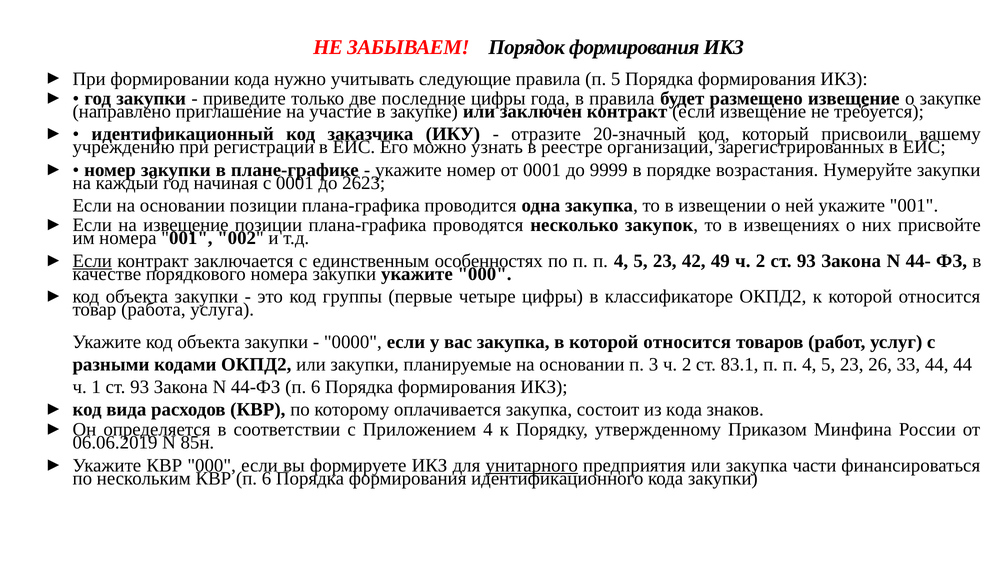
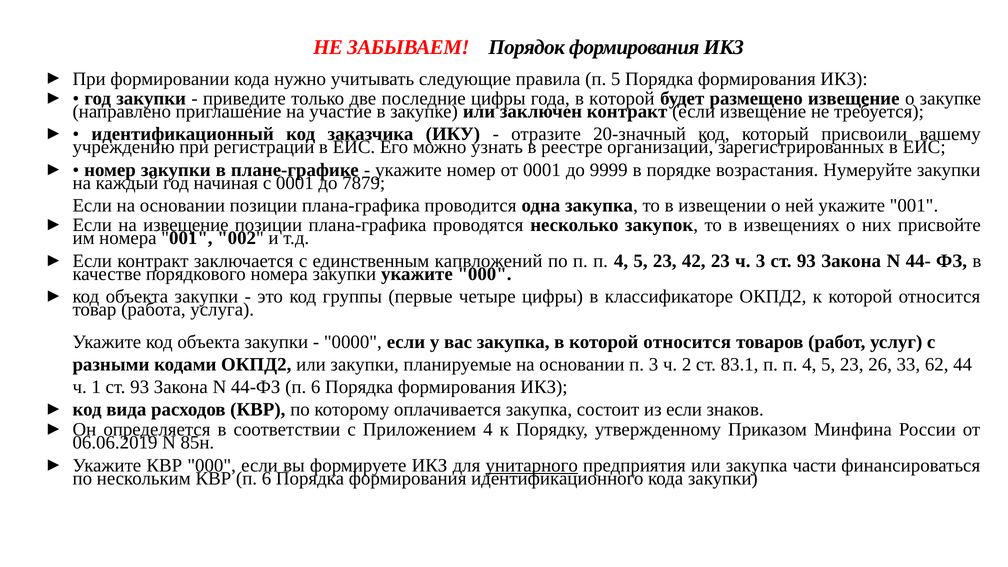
года в правила: правила -> которой (622, 98)
2623: 2623 -> 7879 (364, 183)
Если underline: present -> none (92, 261)
особенностях: особенностях -> капвложений (489, 261)
42 49: 49 -> 23 (720, 261)
2: 2 -> 3 (761, 261)
33 44: 44 -> 62 (937, 364)
из кода: кода -> если (684, 410)
